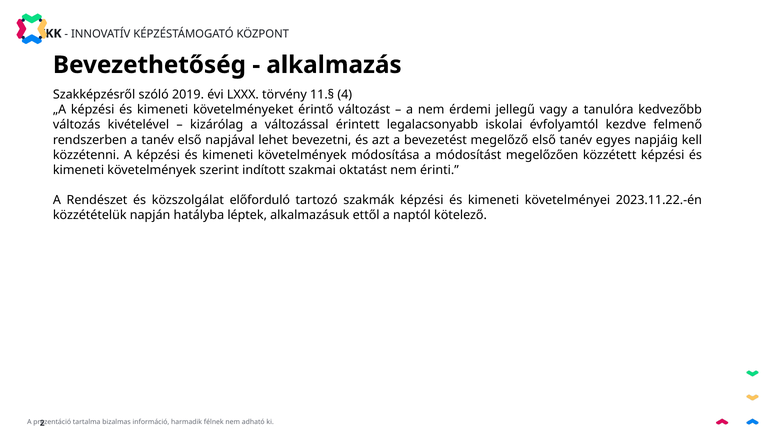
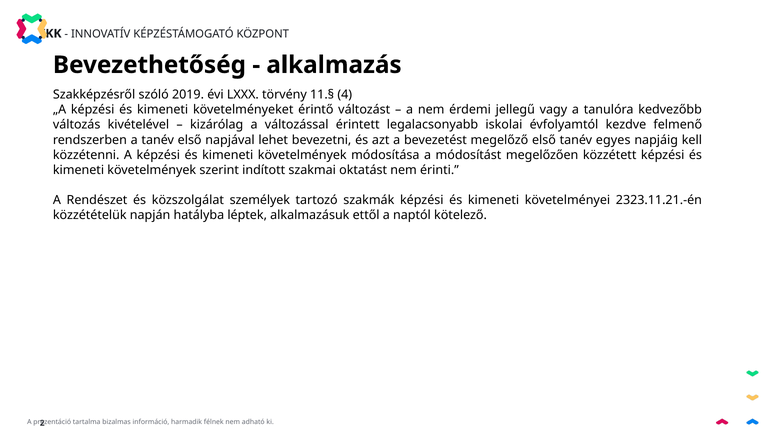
előforduló: előforduló -> személyek (260, 200)
2023.11.22.-én: 2023.11.22.-én -> 2323.11.21.-én (659, 200)
